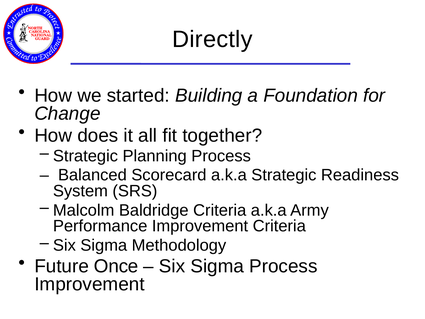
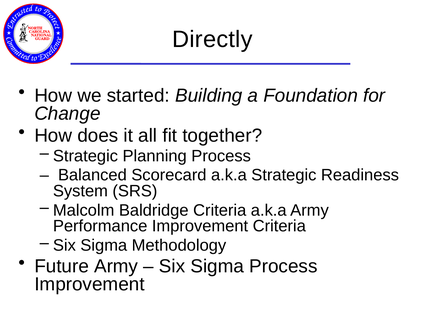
Future Once: Once -> Army (116, 266)
